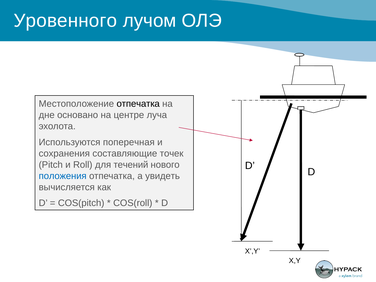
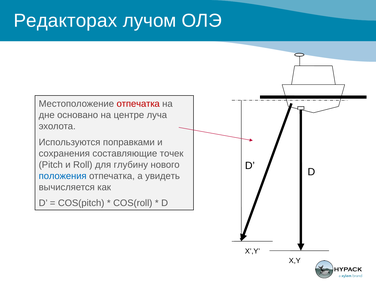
Уровенного: Уровенного -> Редакторах (65, 21)
отпечатка colour: black -> red (138, 104)
поперечная: поперечная -> поправками (129, 142)
течений: течений -> глубину (131, 165)
